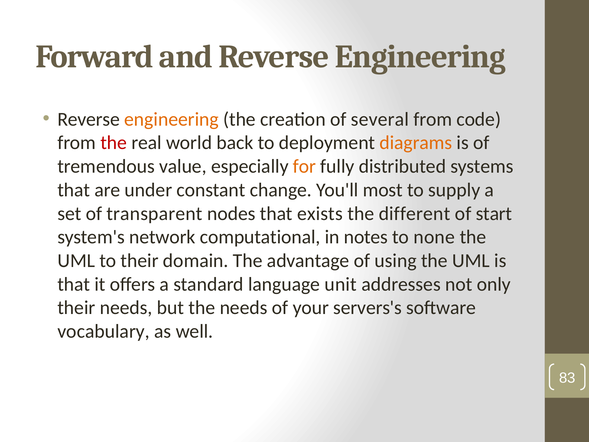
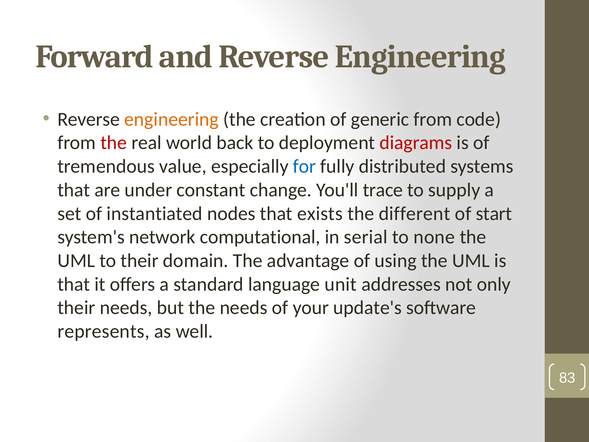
several: several -> generic (380, 119)
diagrams colour: orange -> red (416, 143)
for colour: orange -> blue (304, 166)
most: most -> trace (383, 190)
transparent: transparent -> instantiated (155, 213)
notes: notes -> serial (366, 237)
servers's: servers's -> update's (368, 308)
vocabulary: vocabulary -> represents (104, 331)
